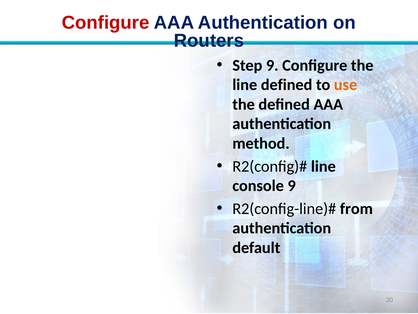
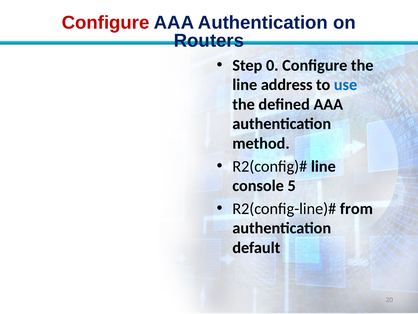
Step 9: 9 -> 0 (272, 65)
line defined: defined -> address (287, 85)
use colour: orange -> blue (346, 85)
console 9: 9 -> 5 (292, 186)
